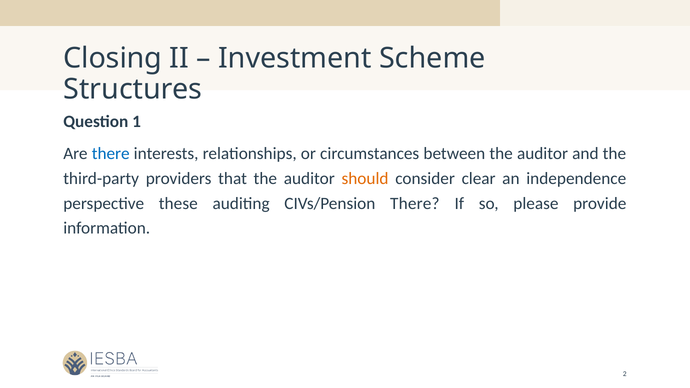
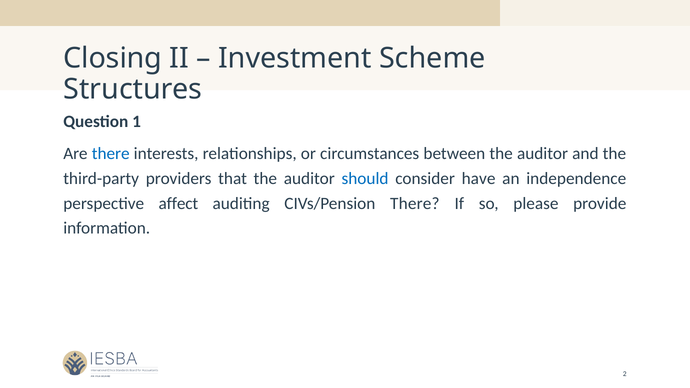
should colour: orange -> blue (365, 179)
clear: clear -> have (479, 179)
these: these -> affect (178, 203)
